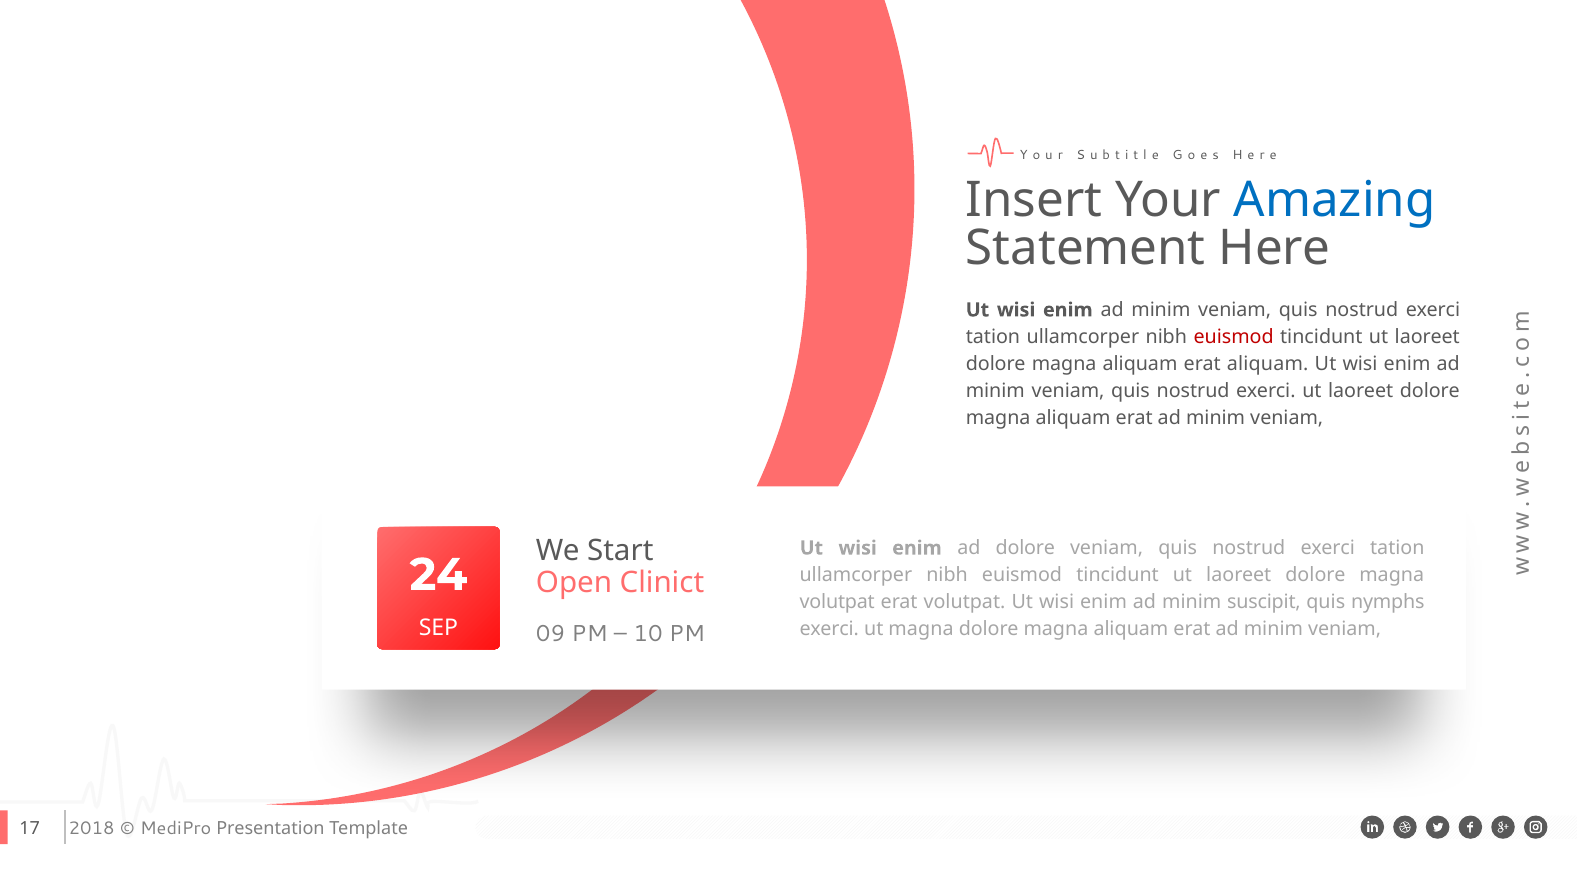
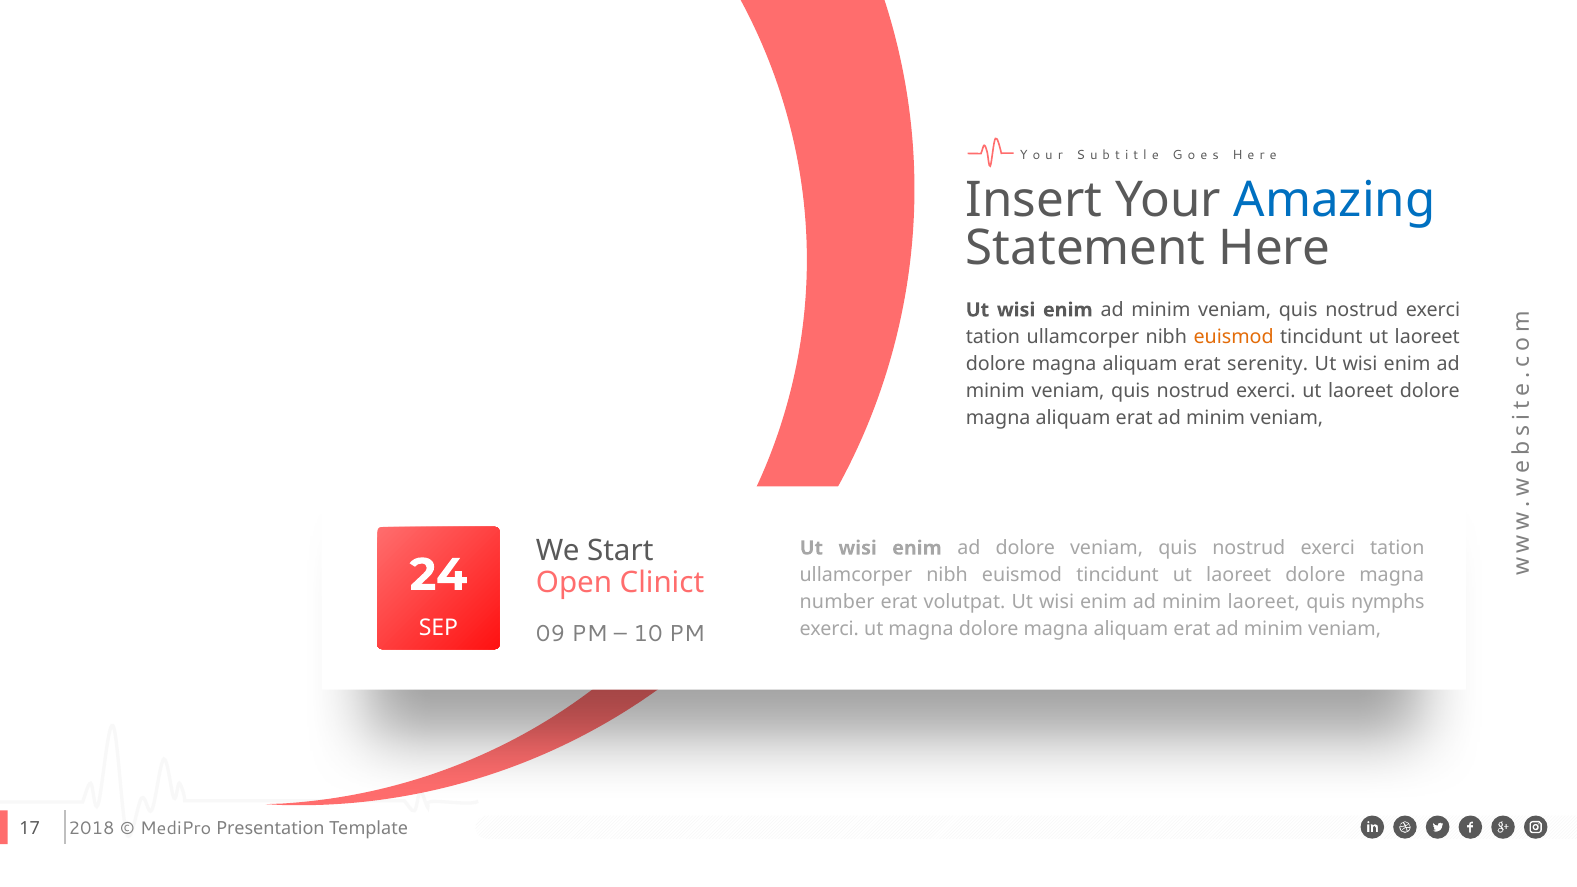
euismod colour: red -> orange (1234, 337)
erat aliquam: aliquam -> serenity (1268, 364)
volutpat: volutpat -> number (837, 602)
minim suscipit: suscipit -> laoreet (1264, 602)
